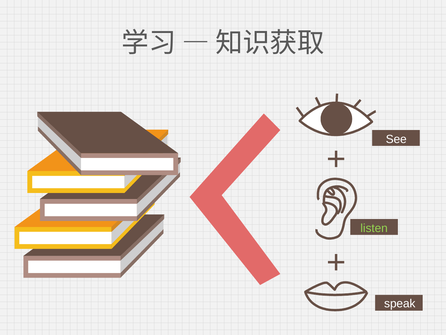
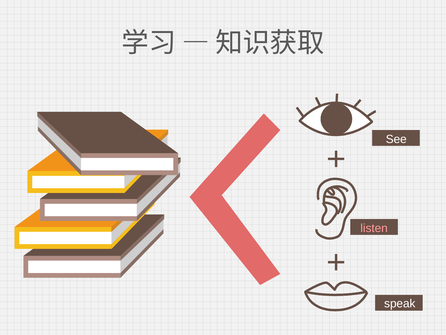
listen colour: light green -> pink (374, 228)
